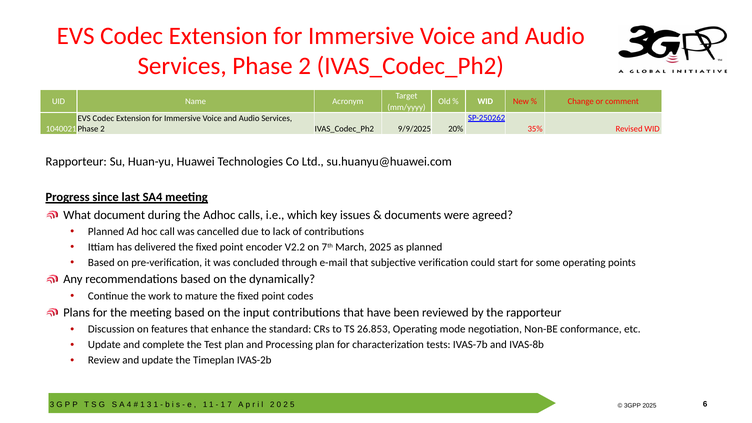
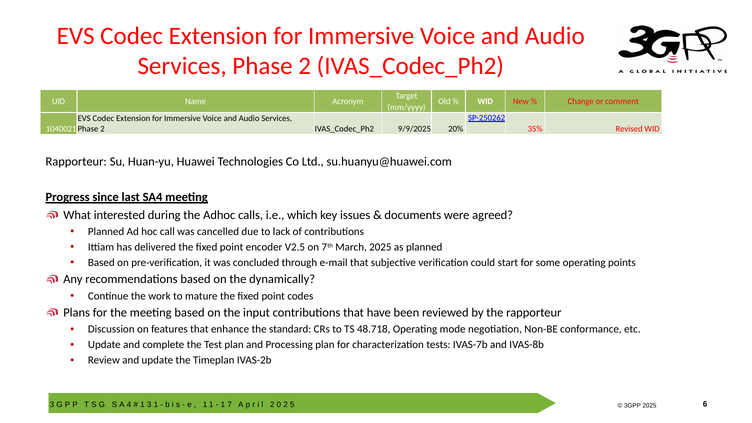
document: document -> interested (119, 215)
V2.2: V2.2 -> V2.5 (295, 247)
26.853: 26.853 -> 48.718 (374, 329)
